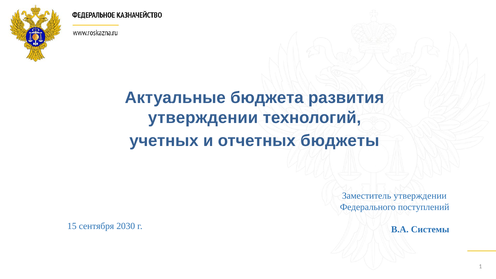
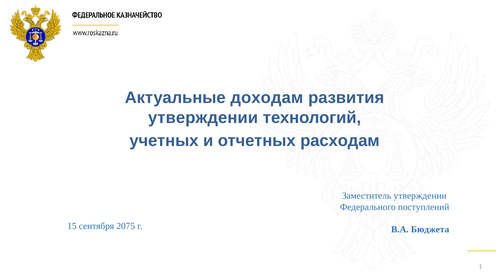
бюджета: бюджета -> доходам (267, 98)
бюджеты: бюджеты -> расходам (340, 141)
2030: 2030 -> 2075 (126, 226)
Системы: Системы -> Бюджета (430, 229)
